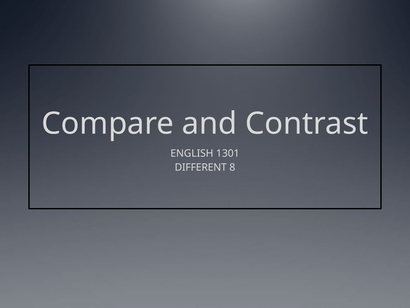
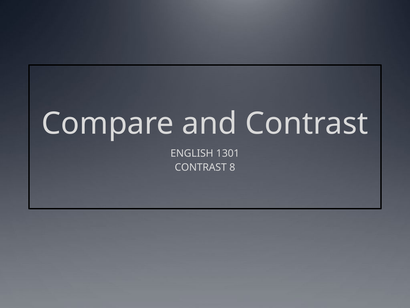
DIFFERENT: DIFFERENT -> CONTRAST (201, 167)
